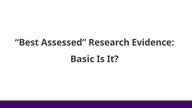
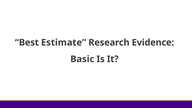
Assessed: Assessed -> Estimate (64, 43)
